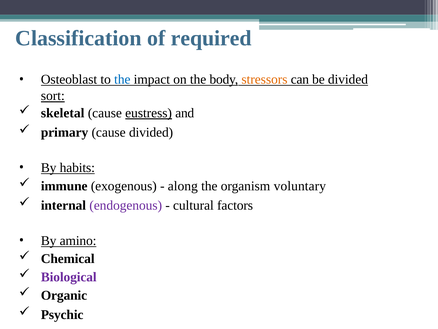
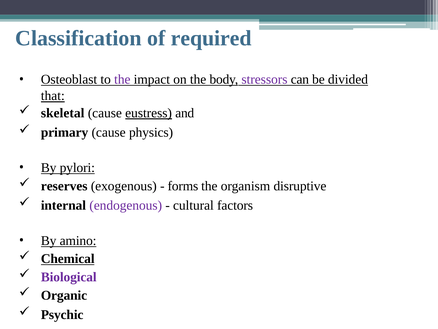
the colour: blue -> purple (122, 79)
stressors colour: orange -> purple (264, 79)
sort: sort -> that (53, 96)
cause divided: divided -> physics (151, 132)
habits: habits -> pylori (77, 167)
immune: immune -> reserves (64, 186)
along: along -> forms (183, 186)
voluntary: voluntary -> disruptive (300, 186)
Chemical underline: none -> present (68, 258)
